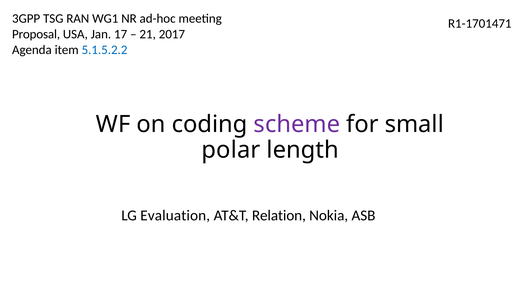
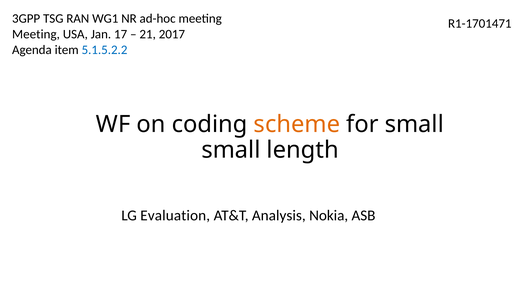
Proposal: Proposal -> Meeting (36, 34)
scheme colour: purple -> orange (297, 124)
polar: polar -> small (231, 150)
Relation: Relation -> Analysis (279, 215)
